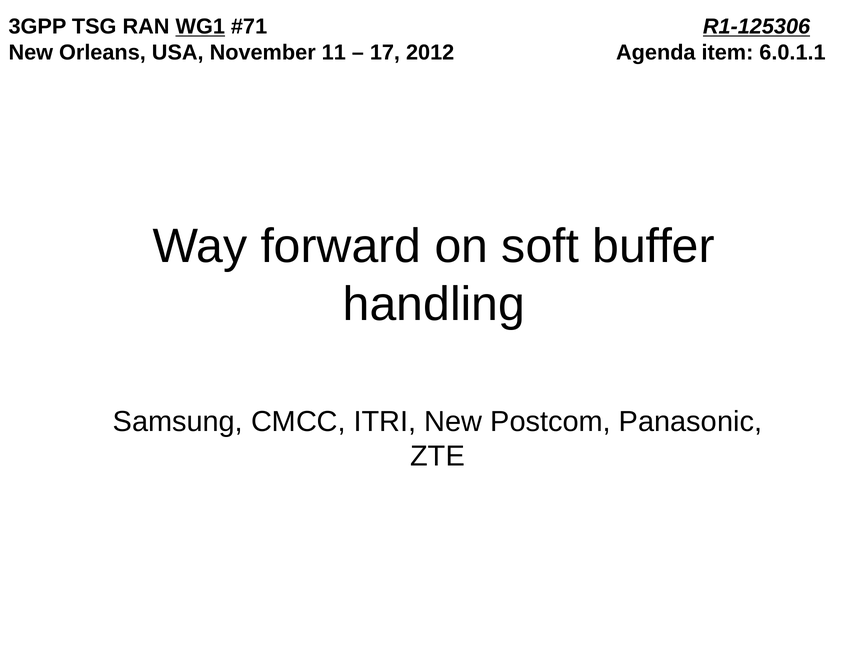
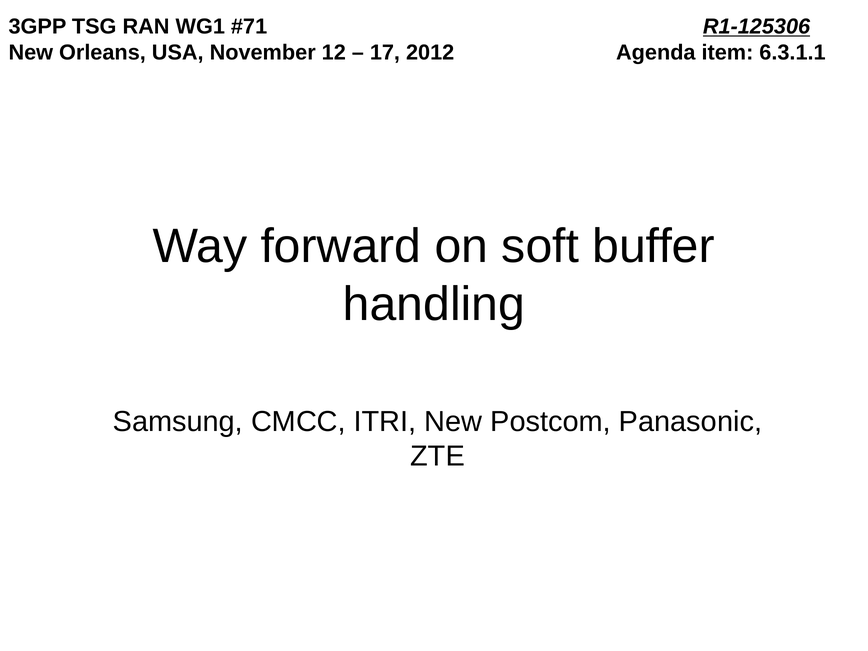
WG1 underline: present -> none (200, 27)
11: 11 -> 12 (334, 53)
6.0.1.1: 6.0.1.1 -> 6.3.1.1 (792, 53)
